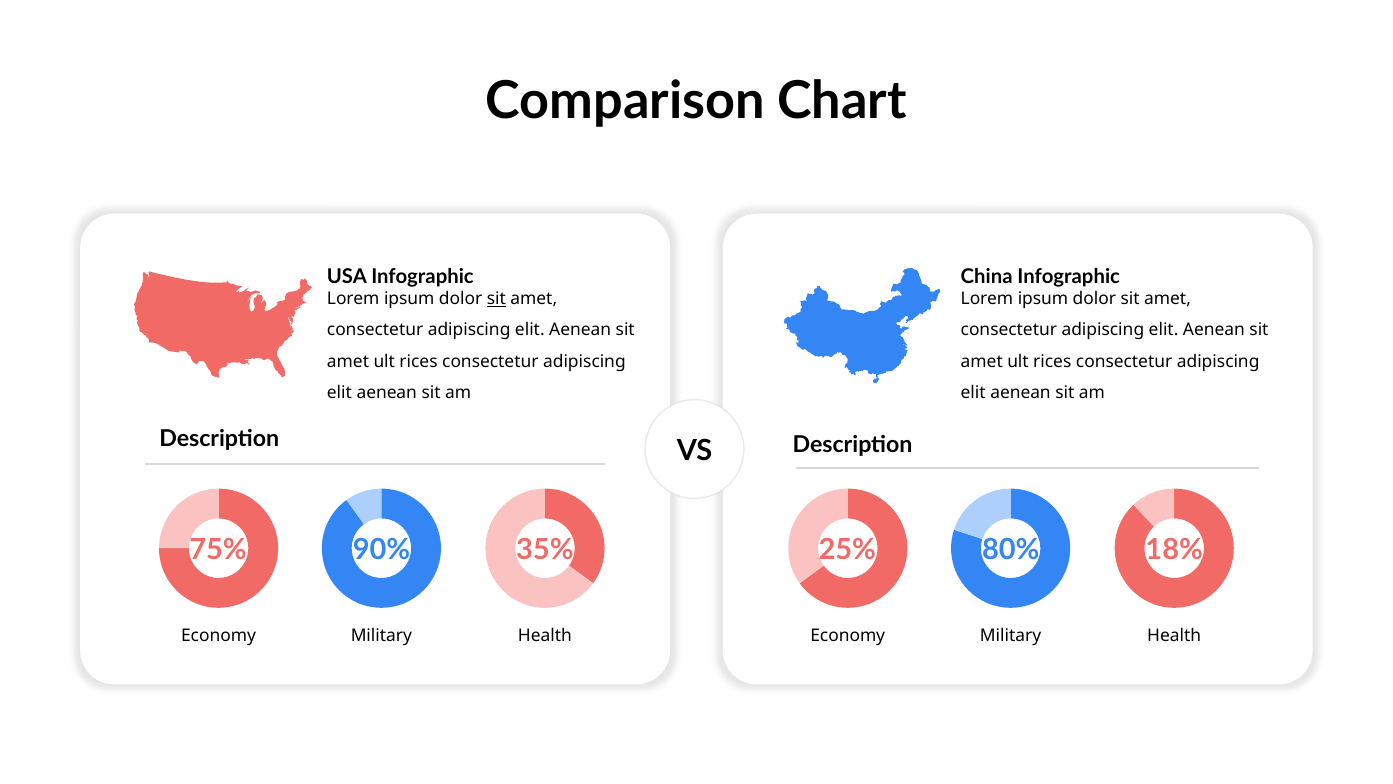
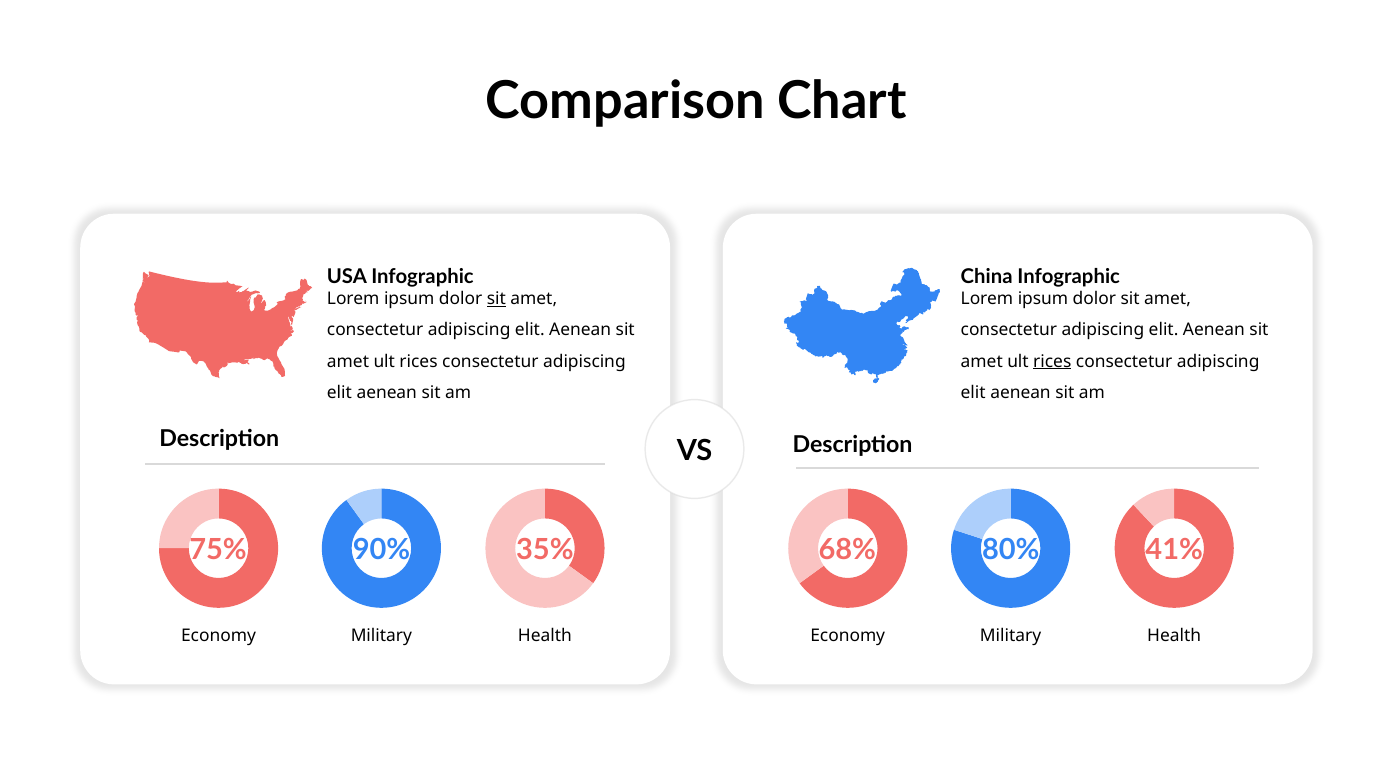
rices underline: none -> present (1052, 361)
25%: 25% -> 68% (847, 550)
18%: 18% -> 41% (1174, 550)
